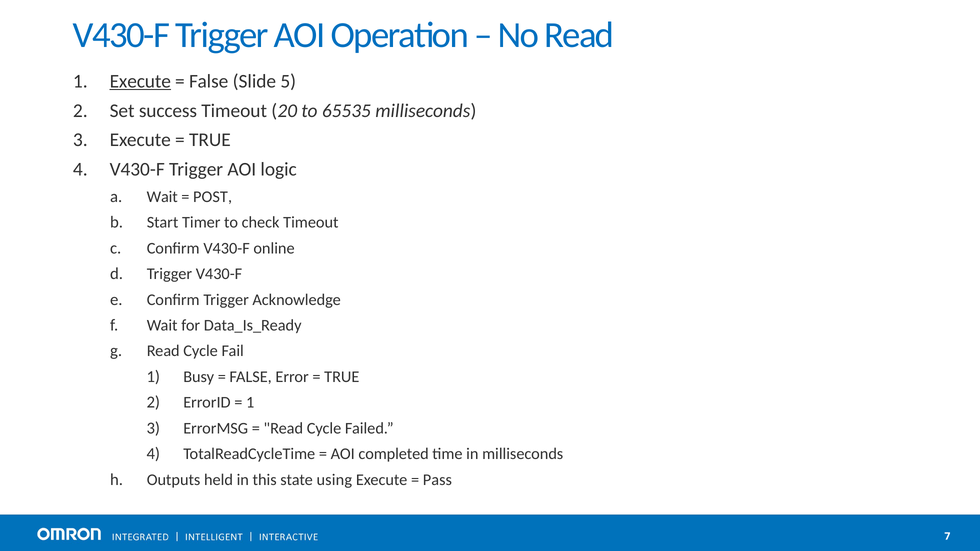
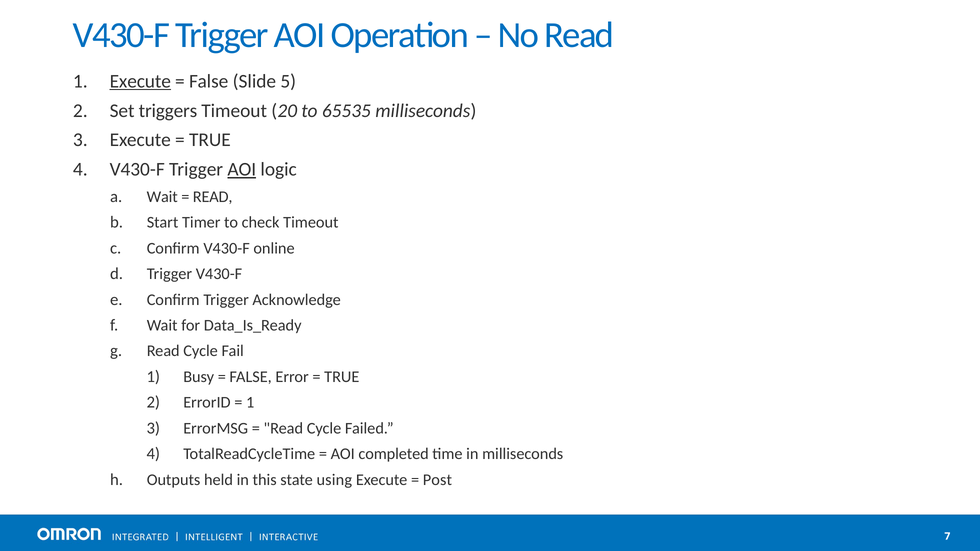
success: success -> triggers (168, 111)
AOI underline: none -> present (242, 170)
POST: POST -> READ (213, 197)
Pass: Pass -> Post (437, 480)
